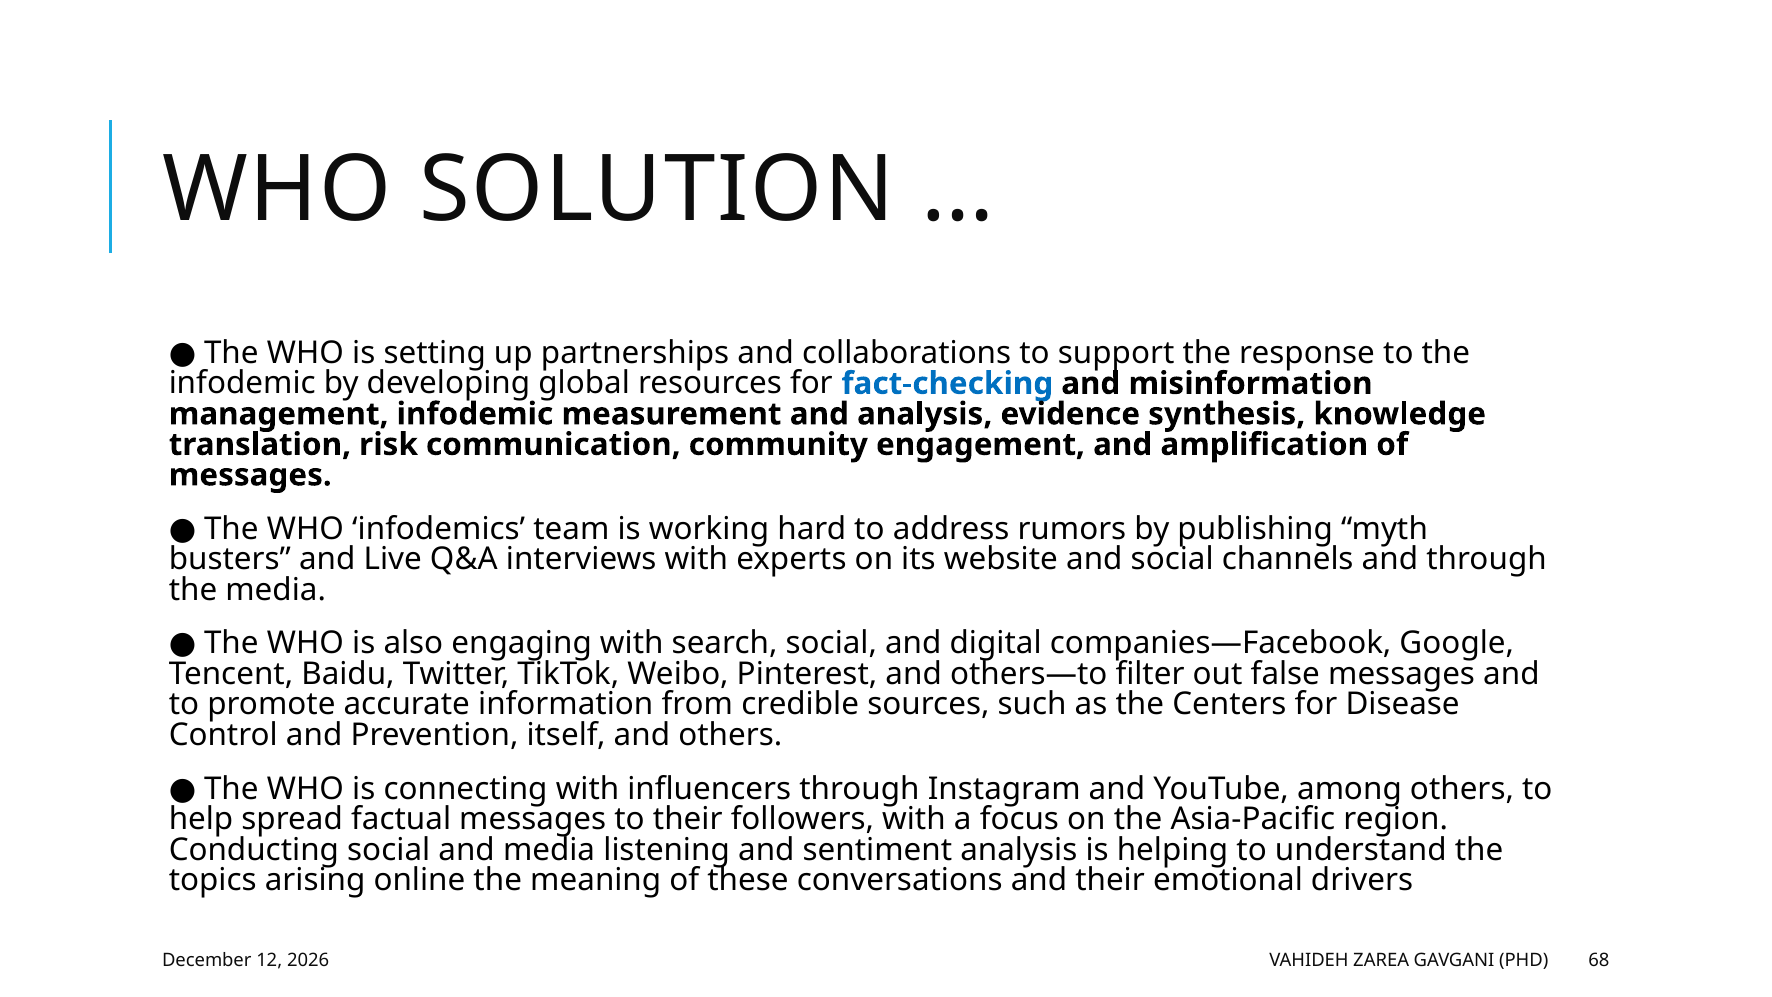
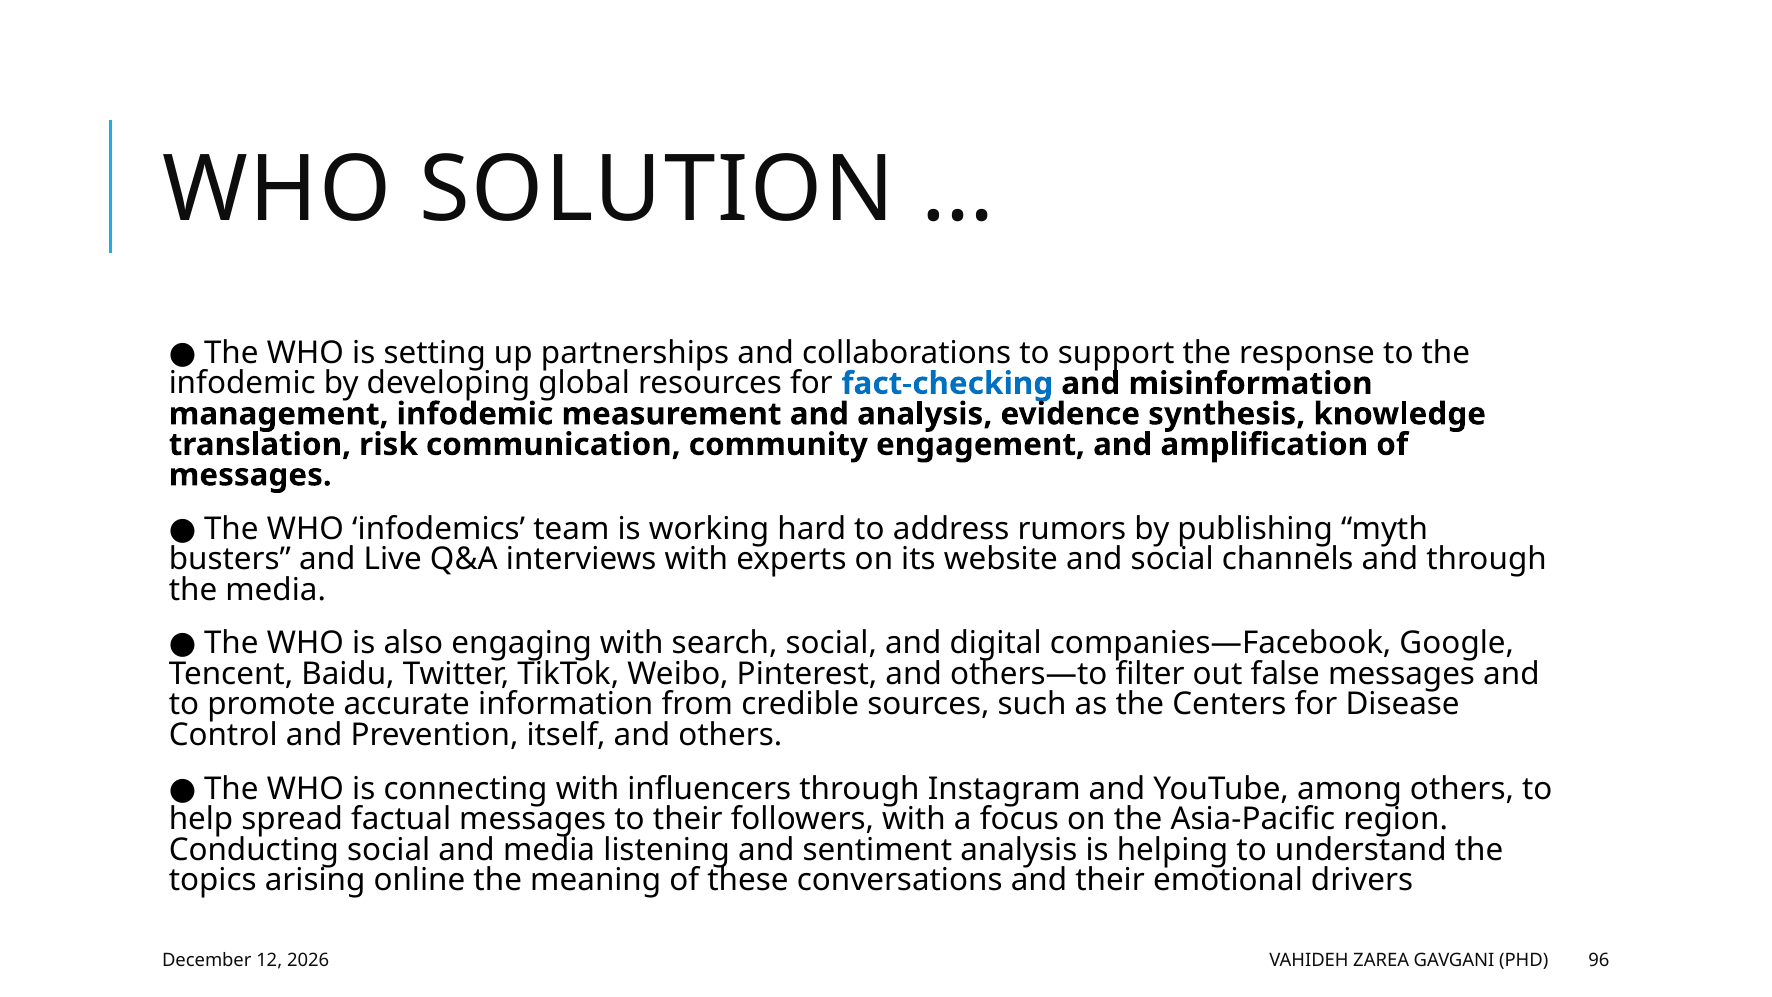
68: 68 -> 96 (1599, 960)
